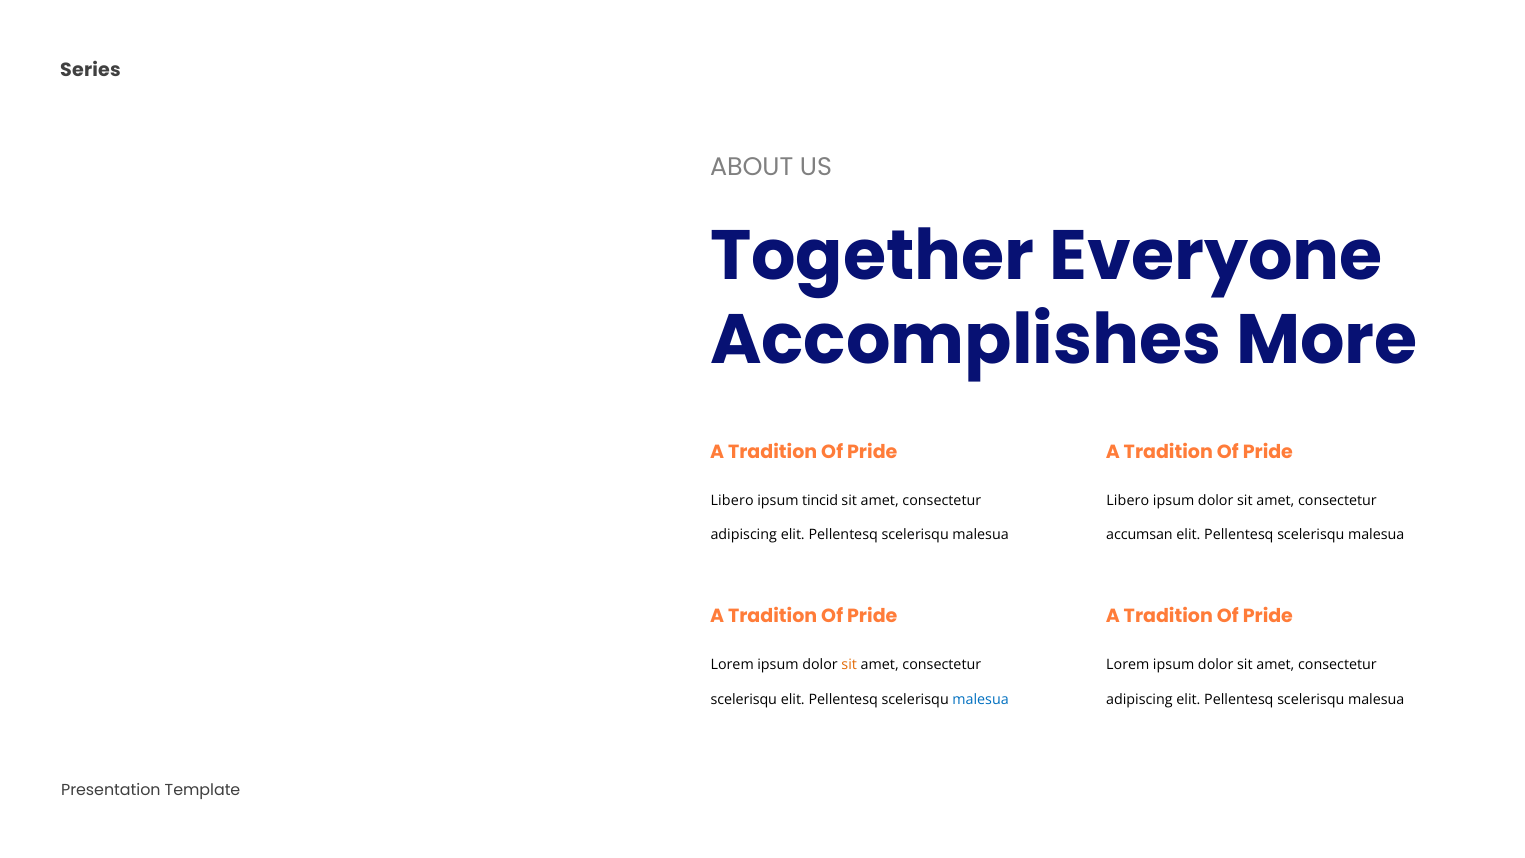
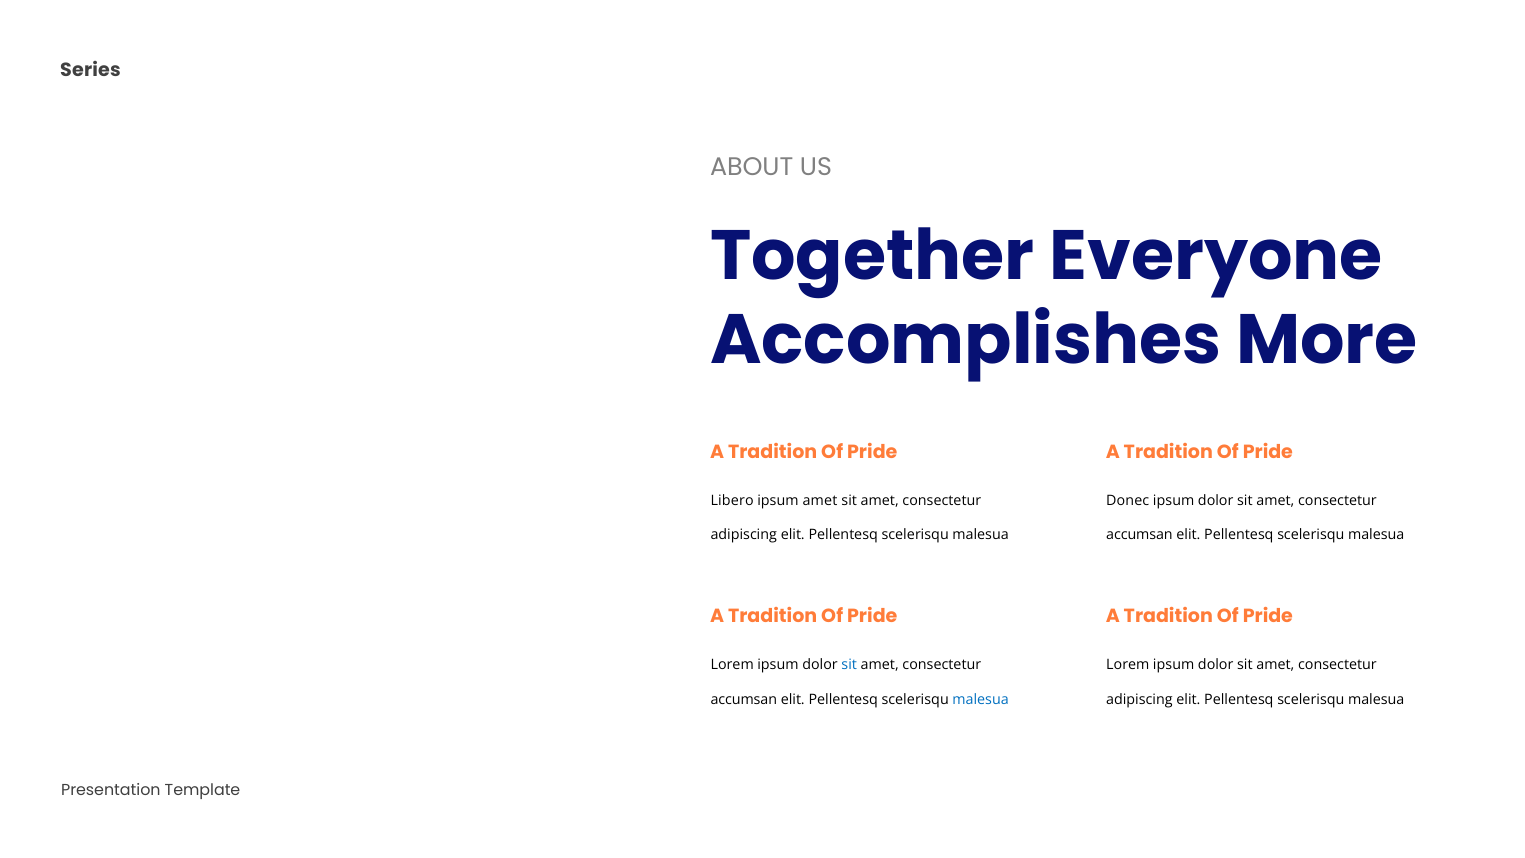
ipsum tincid: tincid -> amet (820, 501)
Libero: Libero -> Donec (1128, 501)
sit colour: orange -> blue (849, 665)
scelerisqu: scelerisqu -> accumsan (744, 699)
